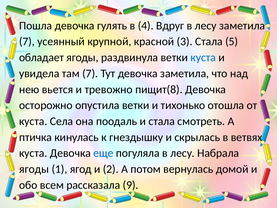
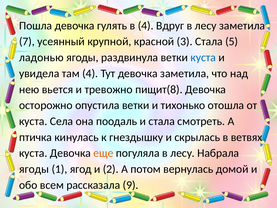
обладает: обладает -> ладонью (41, 57)
там 7: 7 -> 4 (90, 73)
еще colour: blue -> orange (103, 153)
